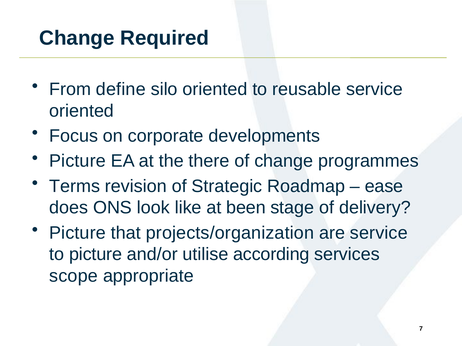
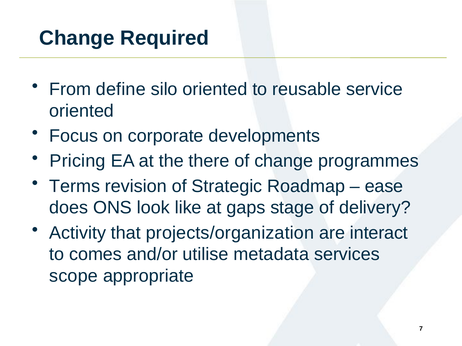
Picture: Picture -> Pricing (78, 161)
been: been -> gaps (246, 208)
Picture: Picture -> Activity (78, 233)
are service: service -> interact (379, 233)
to picture: picture -> comes (96, 255)
according: according -> metadata (271, 255)
